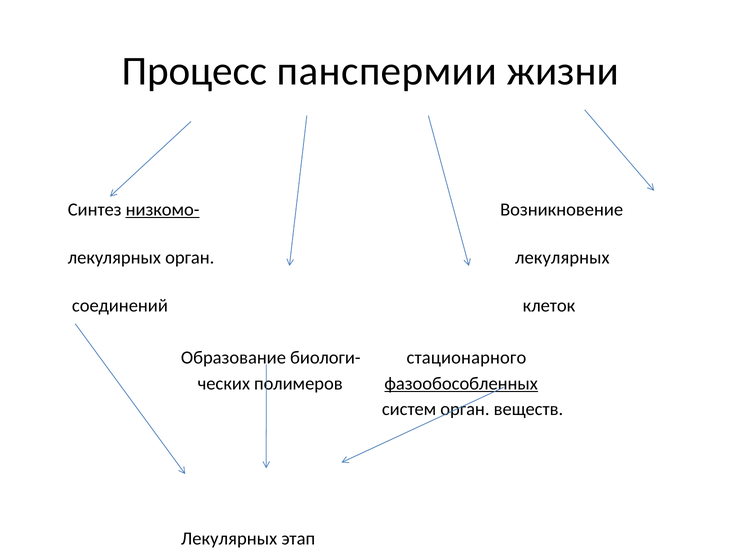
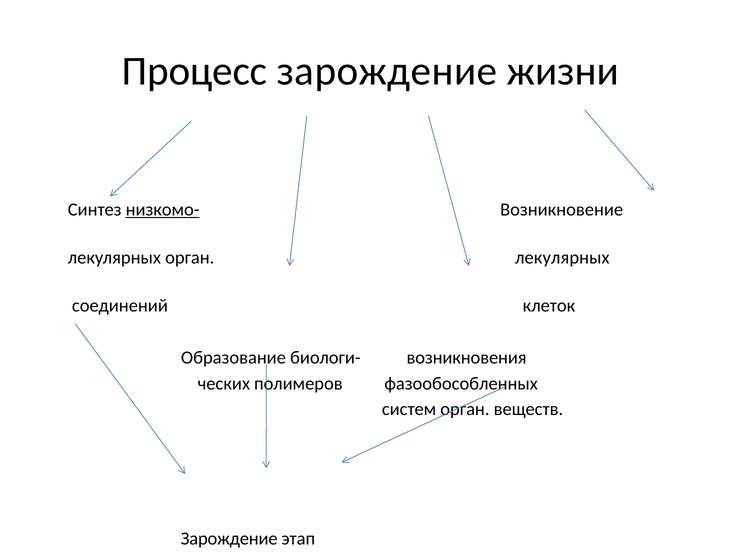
Процесс панспермии: панспермии -> зарождение (387, 71)
стационарного: стационарного -> возникновения (467, 358)
фазообособленных underline: present -> none (461, 384)
Лекулярных: Лекулярных -> Зарождение (229, 540)
